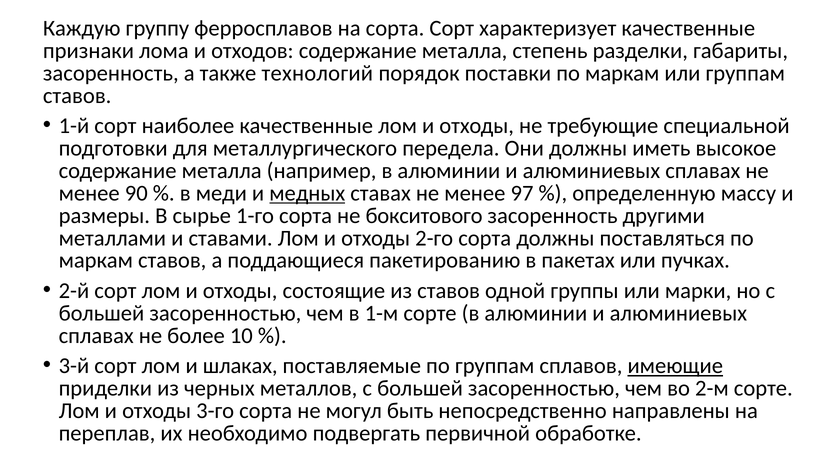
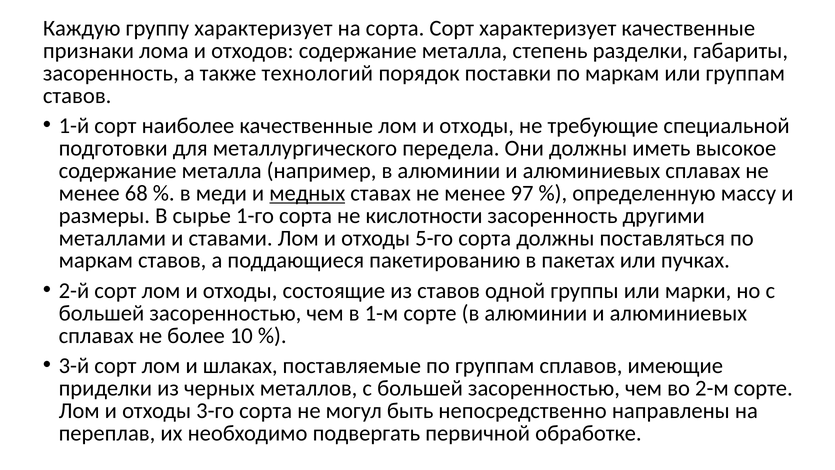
группу ферросплавов: ферросплавов -> характеризует (263, 28)
90: 90 -> 68 (136, 193)
бокситового: бокситового -> кислотности (424, 216)
2-го: 2-го -> 5-го (434, 238)
имеющие underline: present -> none (675, 366)
